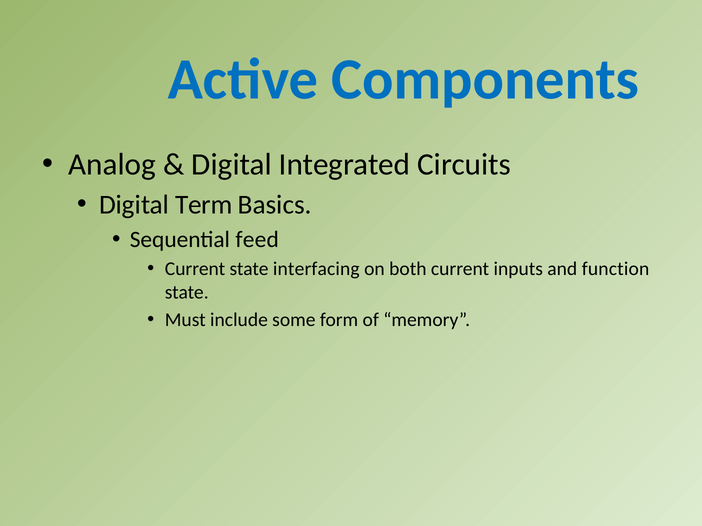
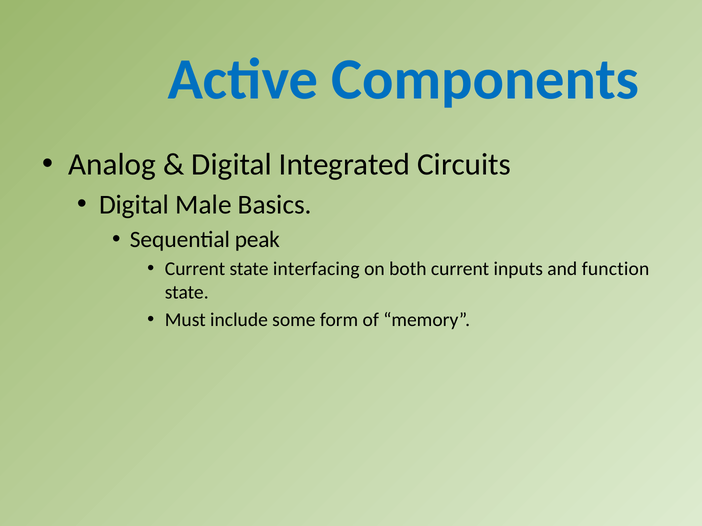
Term: Term -> Male (204, 205)
feed: feed -> peak (257, 240)
